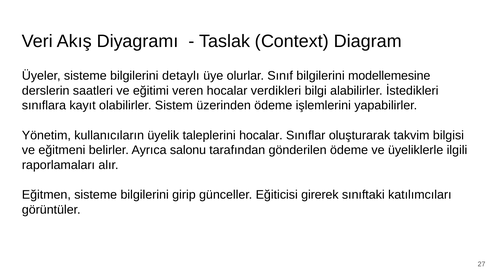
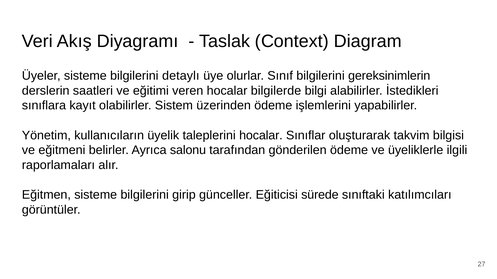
modellemesine: modellemesine -> gereksinimlerin (389, 76)
verdikleri: verdikleri -> bilgilerde (276, 91)
girerek: girerek -> sürede (320, 195)
